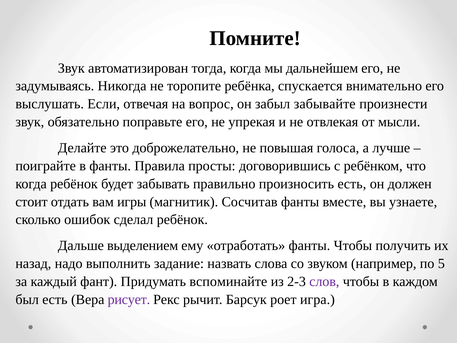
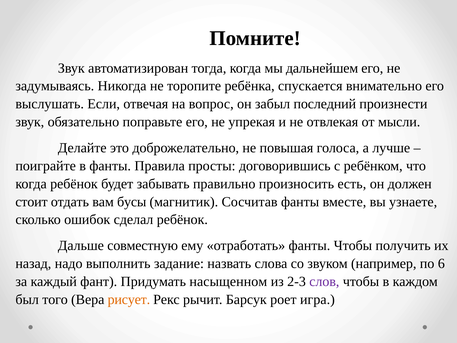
забывайте: забывайте -> последний (325, 104)
игры: игры -> бусы (132, 202)
выделением: выделением -> совместную (143, 246)
5: 5 -> 6 (441, 263)
вспоминайте: вспоминайте -> насыщенном (228, 281)
был есть: есть -> того (55, 299)
рисует colour: purple -> orange (129, 299)
